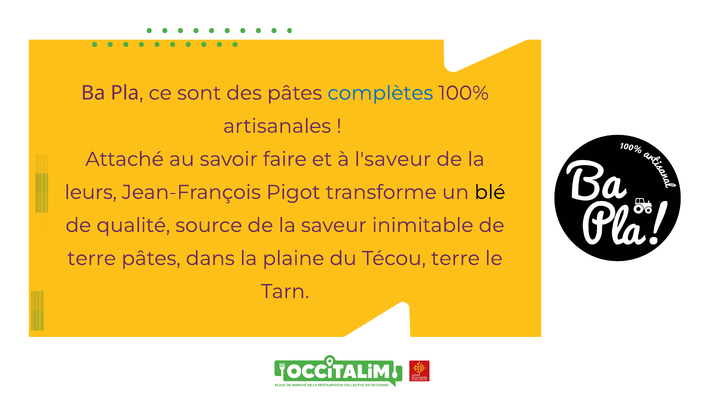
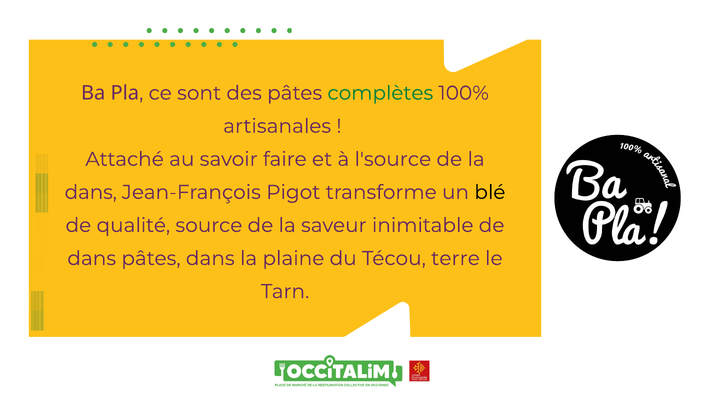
complètes colour: blue -> green (380, 93)
l'saveur: l'saveur -> l'source (393, 159)
leurs: leurs -> dans (91, 192)
terre: terre -> dans (92, 258)
